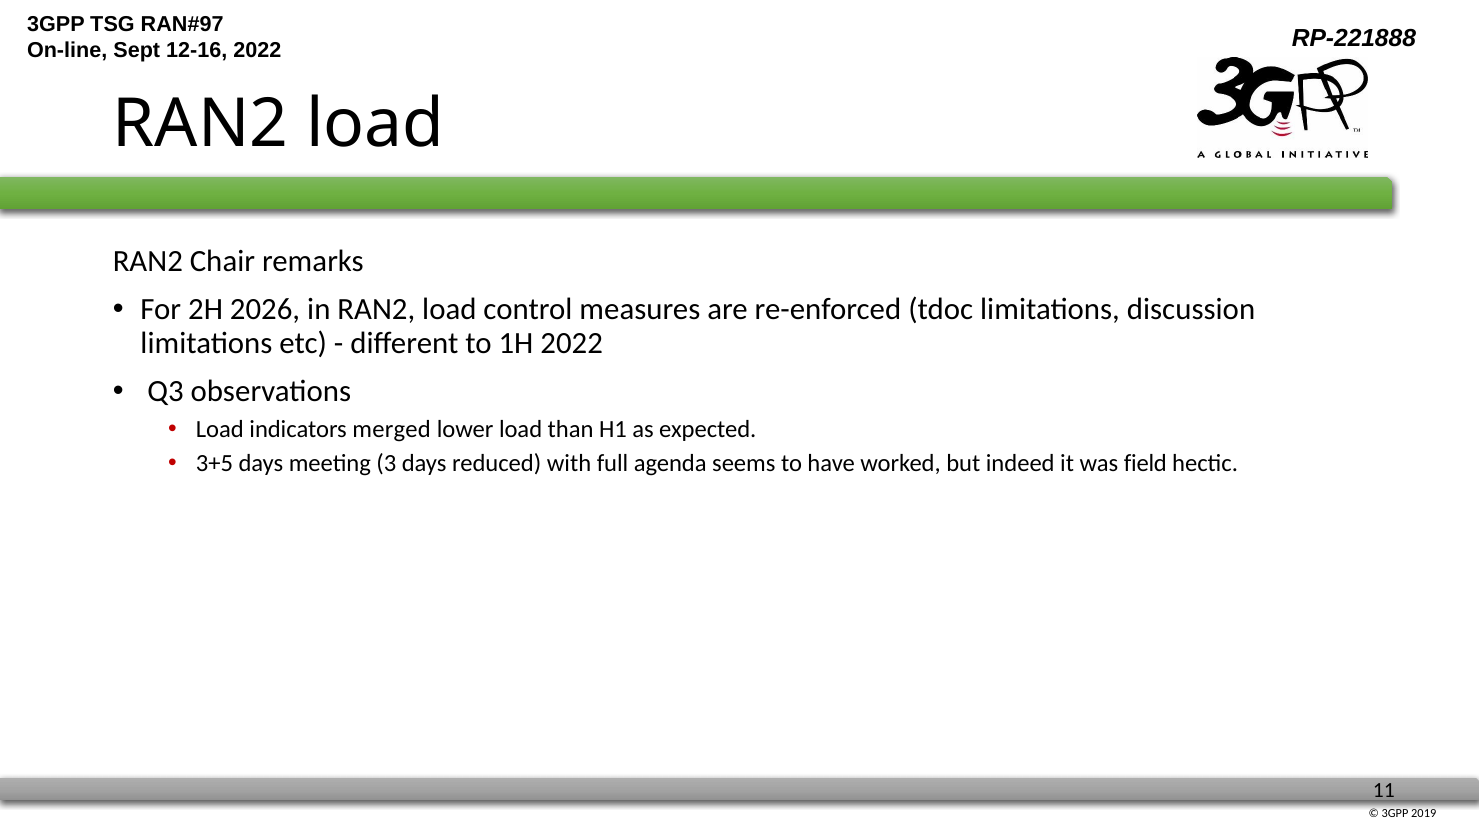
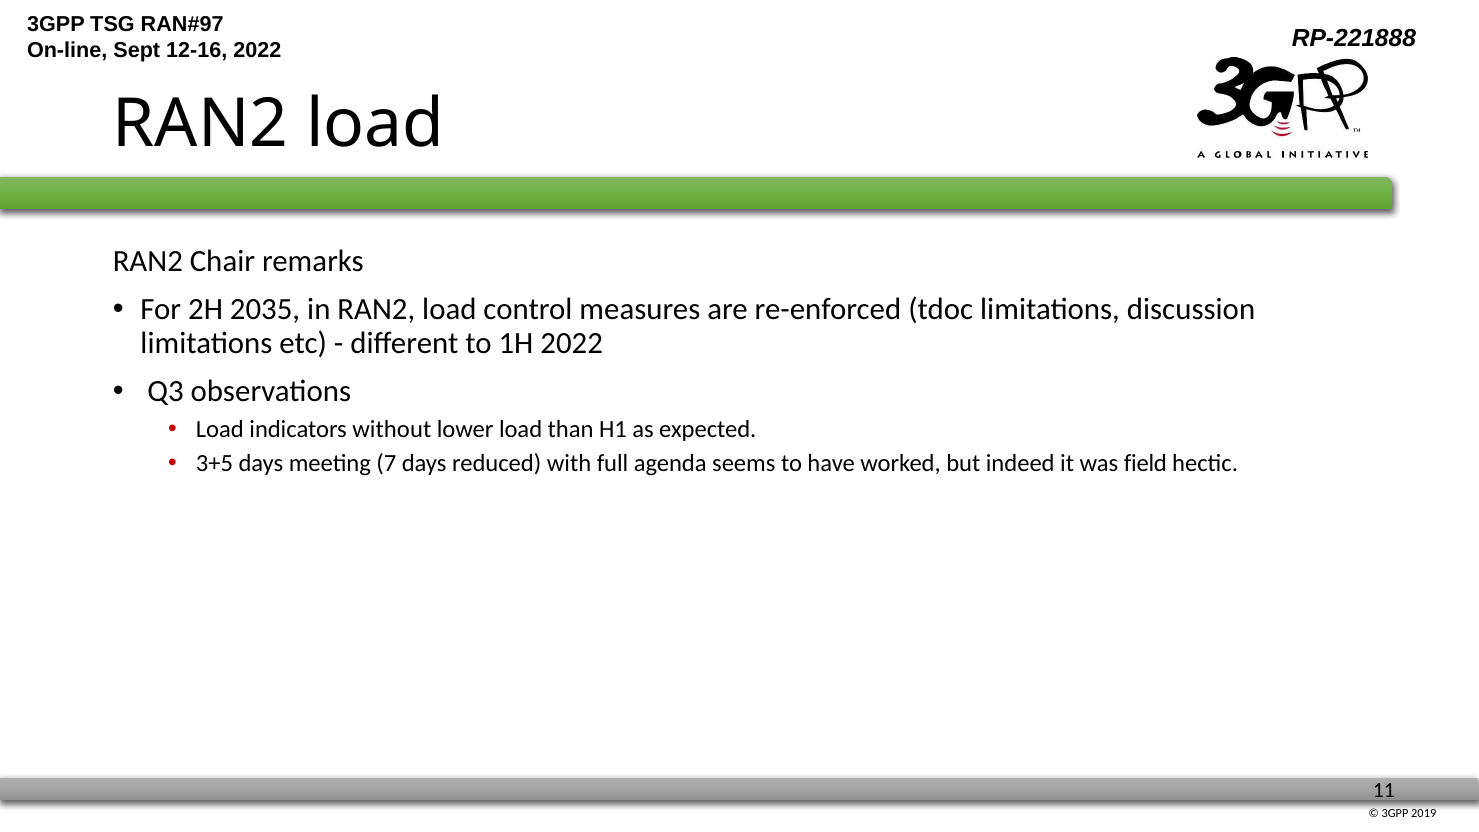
2026: 2026 -> 2035 (265, 310)
merged: merged -> without (392, 429)
3: 3 -> 7 (386, 464)
